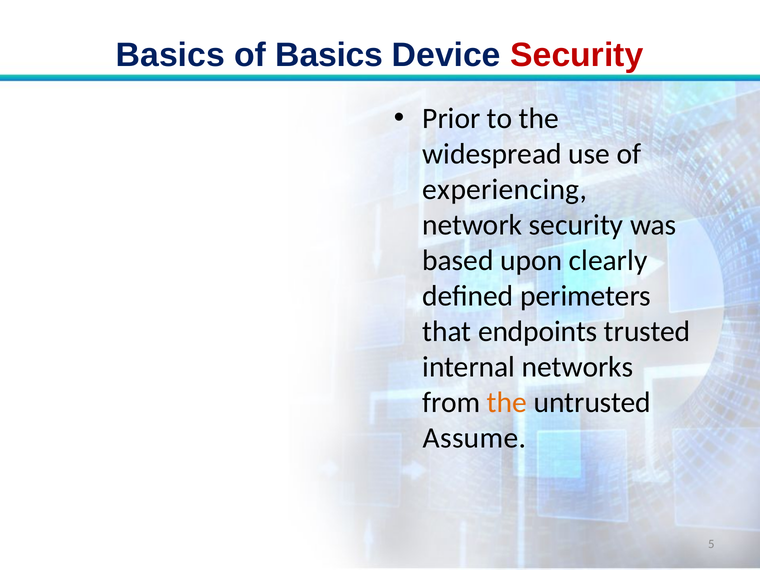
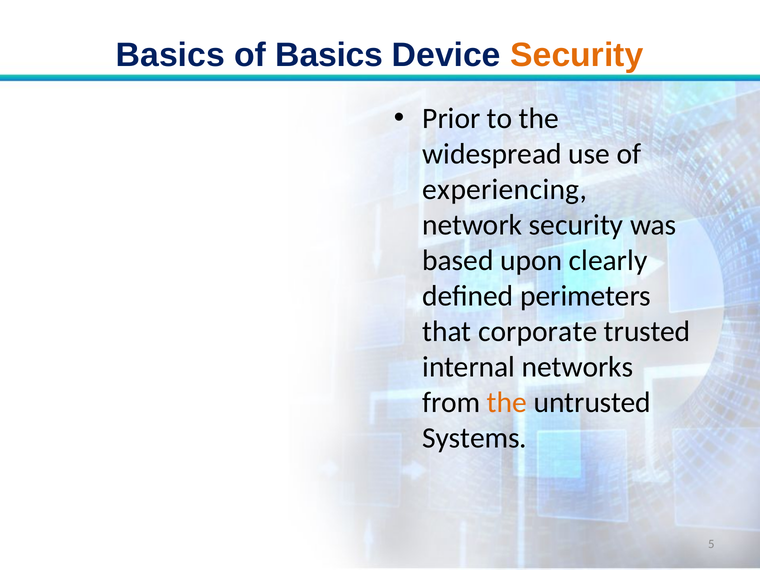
Security colour: red -> orange (577, 55)
endpoints: endpoints -> corporate (538, 331)
Assume: Assume -> Systems (475, 438)
